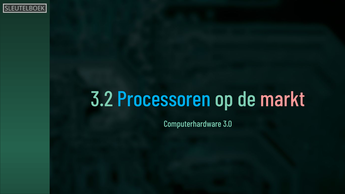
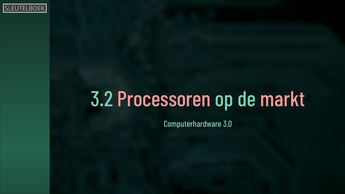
Processoren colour: light blue -> pink (164, 99)
